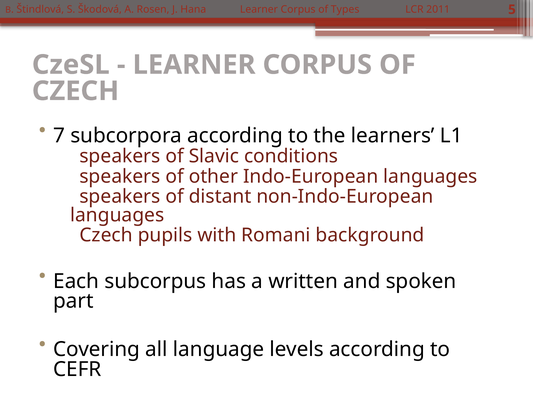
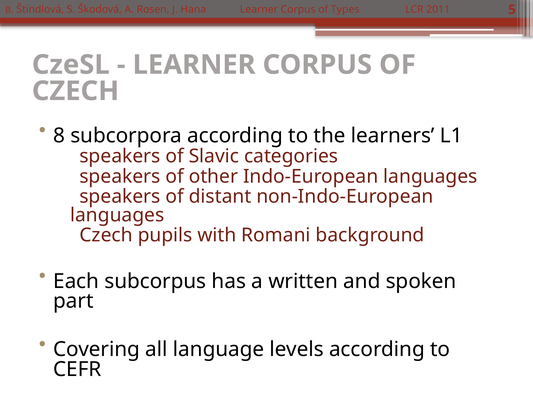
7: 7 -> 8 (59, 136)
conditions: conditions -> categories (291, 157)
